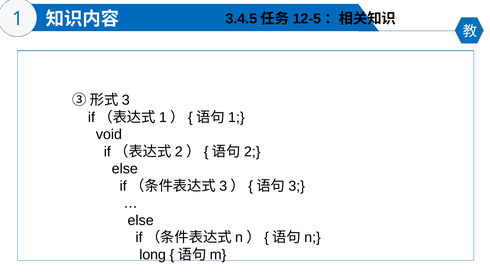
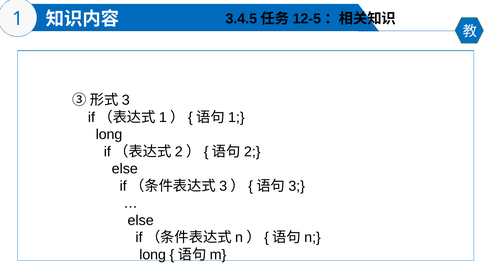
void: void -> long (109, 134)
